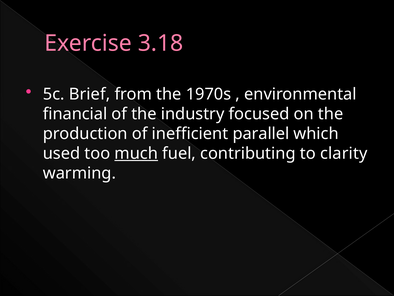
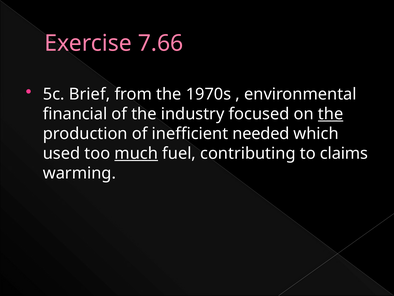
3.18: 3.18 -> 7.66 (161, 43)
the underline: none -> present (331, 114)
parallel: parallel -> needed (261, 133)
clarity: clarity -> claims (344, 153)
